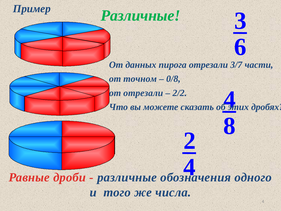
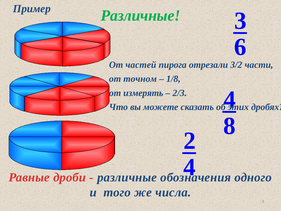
данных: данных -> частей (141, 65)
3/7: 3/7 -> 3/2 (236, 65)
0/8: 0/8 -> 1/8 (173, 79)
от отрезали: отрезали -> измерять (143, 93)
2/2: 2/2 -> 2/3 (180, 93)
